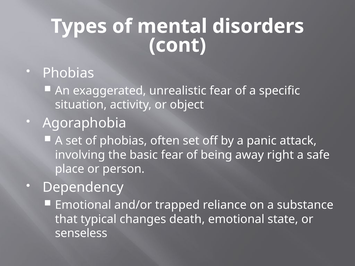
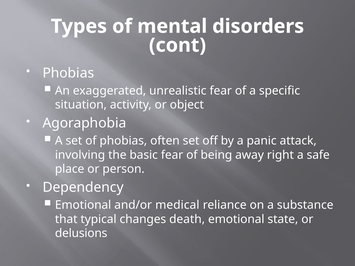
trapped: trapped -> medical (177, 205)
senseless: senseless -> delusions (81, 234)
